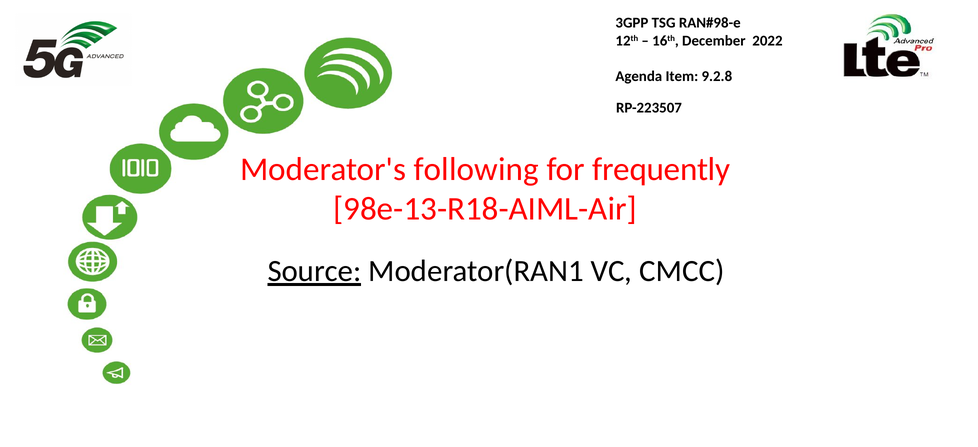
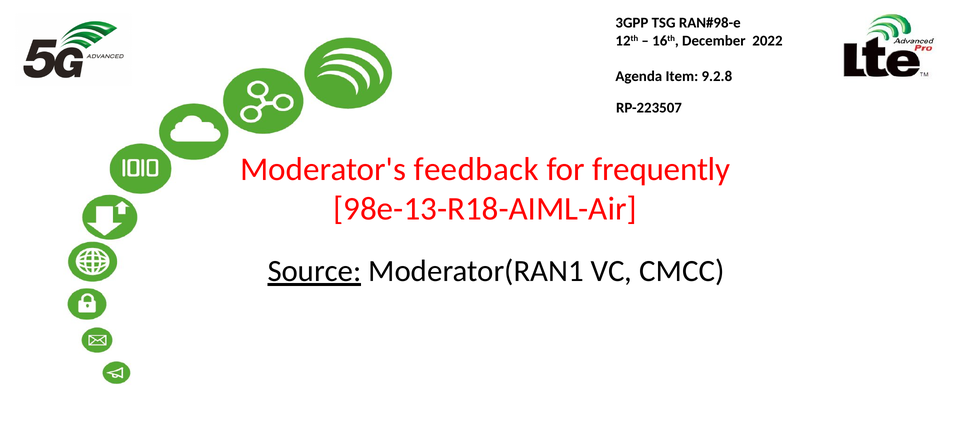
following: following -> feedback (476, 169)
